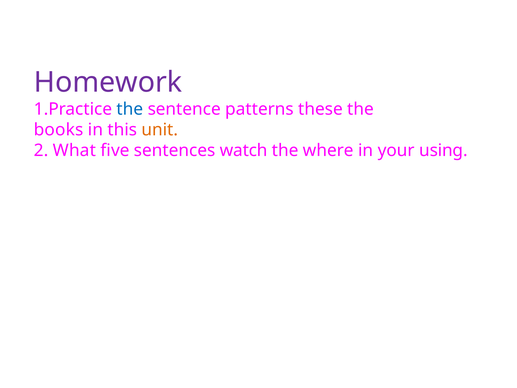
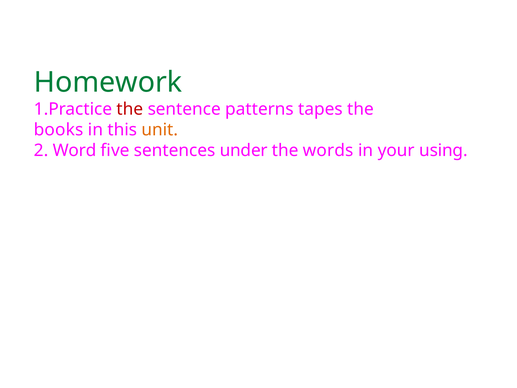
Homework colour: purple -> green (108, 82)
the colour: blue -> red (130, 109)
these: these -> tapes (320, 109)
What: What -> Word (75, 151)
watch: watch -> under (244, 151)
where: where -> words (328, 151)
